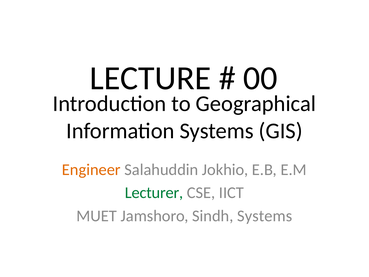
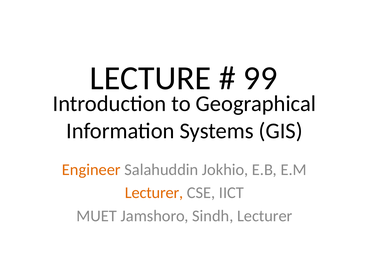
00: 00 -> 99 (260, 78)
Lecturer colour: green -> orange (154, 193)
Sindh Systems: Systems -> Lecturer (265, 216)
